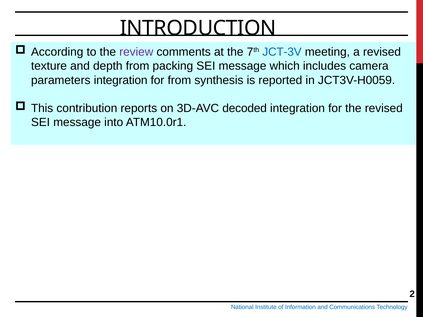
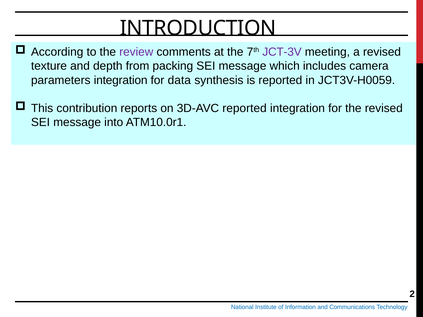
JCT-3V colour: blue -> purple (282, 52)
for from: from -> data (179, 80)
3D-AVC decoded: decoded -> reported (245, 108)
